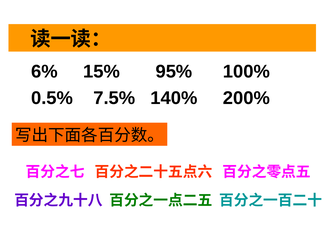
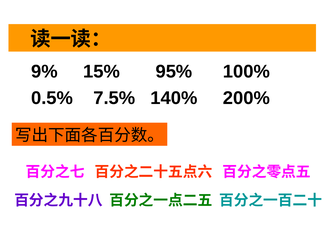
6%: 6% -> 9% (44, 72)
